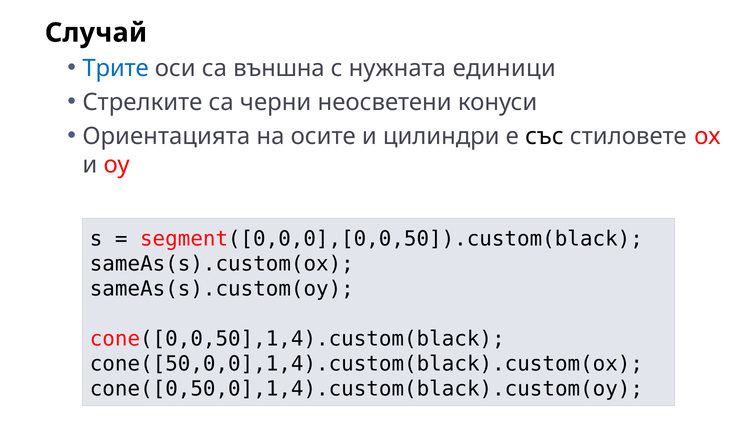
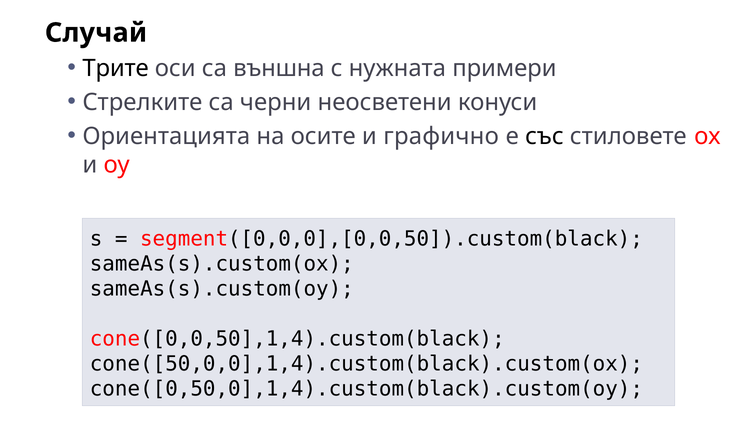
Трите colour: blue -> black (116, 68)
единици: единици -> примери (504, 68)
цилиндри: цилиндри -> графично (441, 136)
